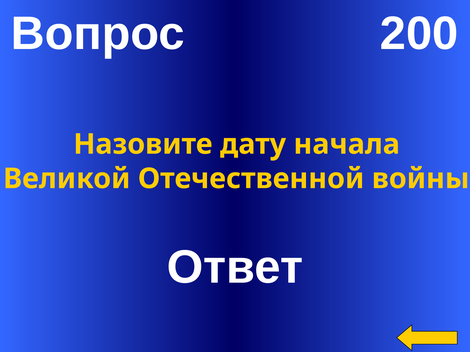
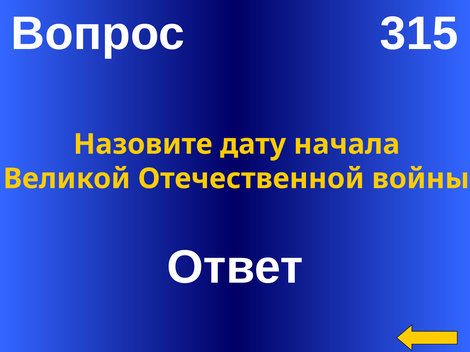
200: 200 -> 315 (419, 34)
